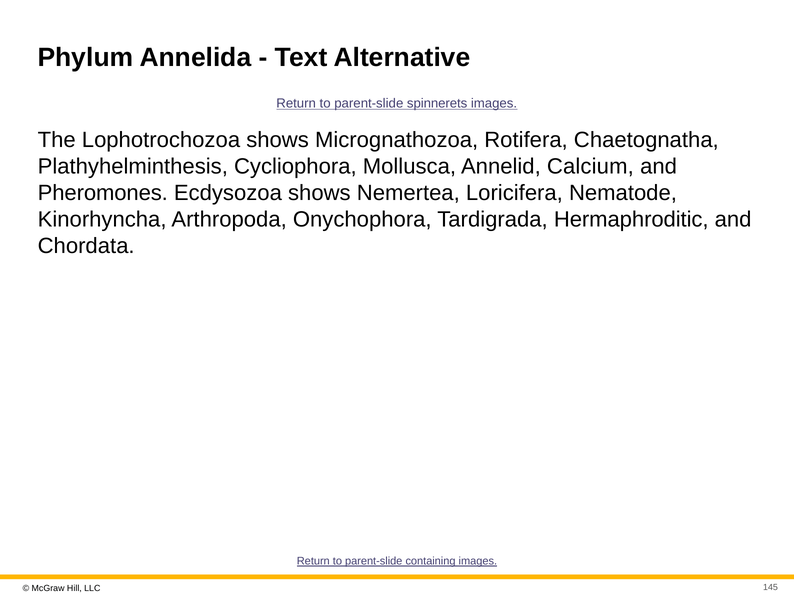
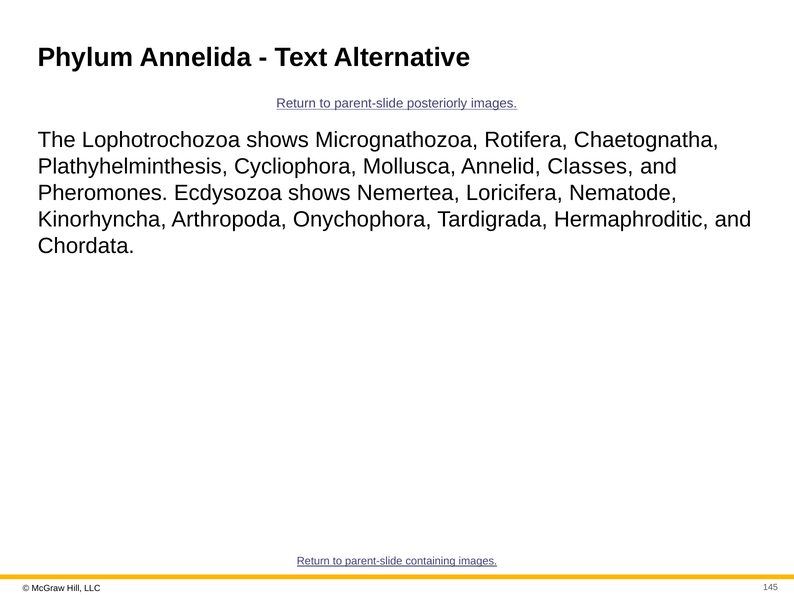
spinnerets: spinnerets -> posteriorly (437, 103)
Calcium: Calcium -> Classes (590, 167)
